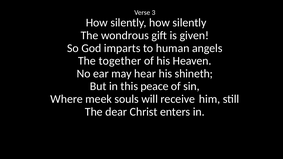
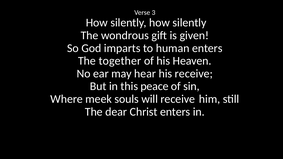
human angels: angels -> enters (207, 48)
his shineth: shineth -> receive (194, 74)
